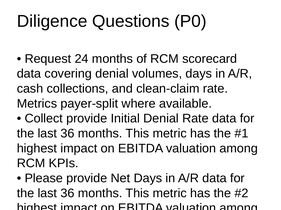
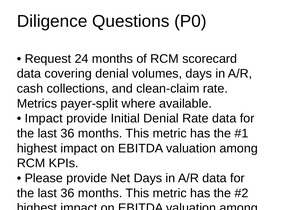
Collect: Collect -> Impact (44, 119)
